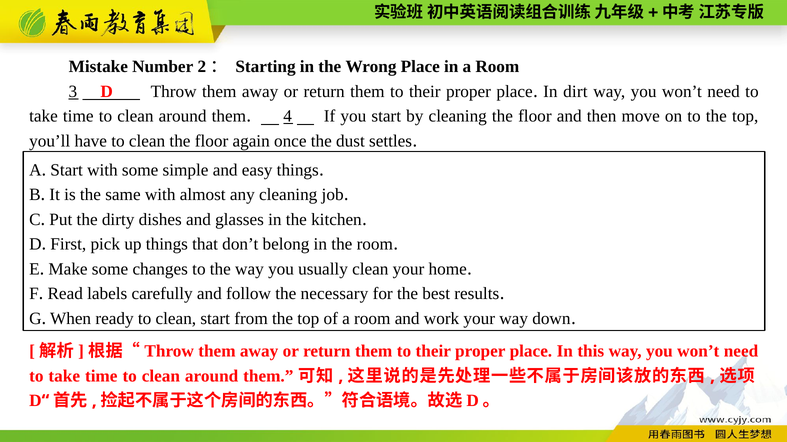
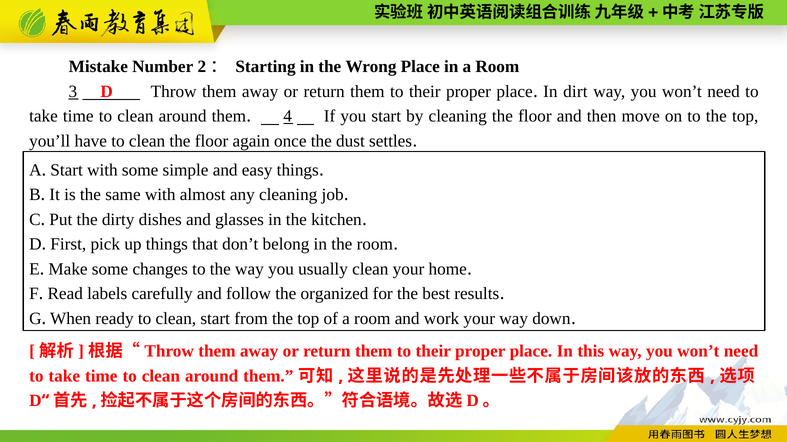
necessary: necessary -> organized (335, 294)
